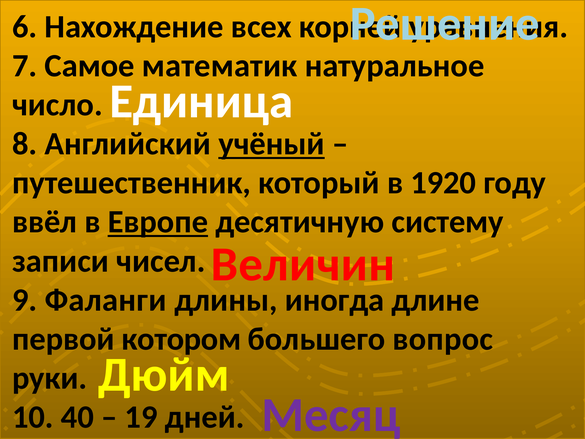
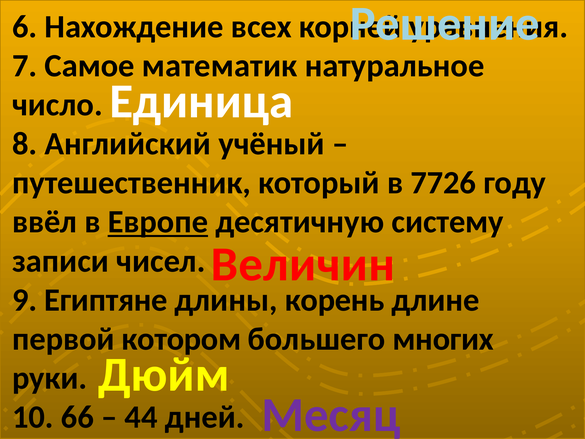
учёный underline: present -> none (272, 144)
1920: 1920 -> 7726 (443, 183)
Фаланги: Фаланги -> Египтяне (106, 300)
иногда: иногда -> корень (335, 300)
вопрос: вопрос -> многих (443, 339)
40: 40 -> 66 (77, 417)
19: 19 -> 44 (141, 417)
